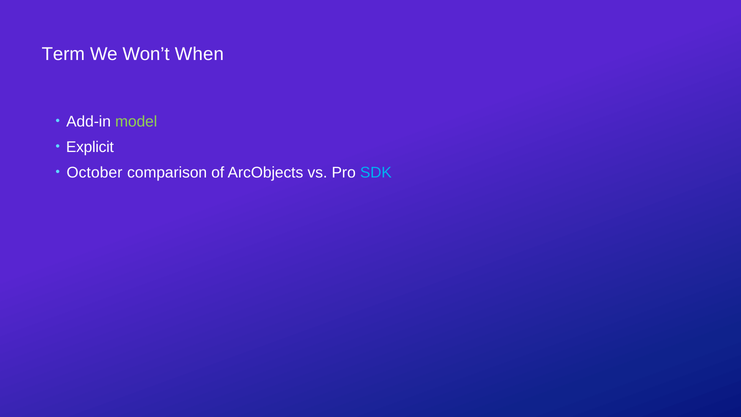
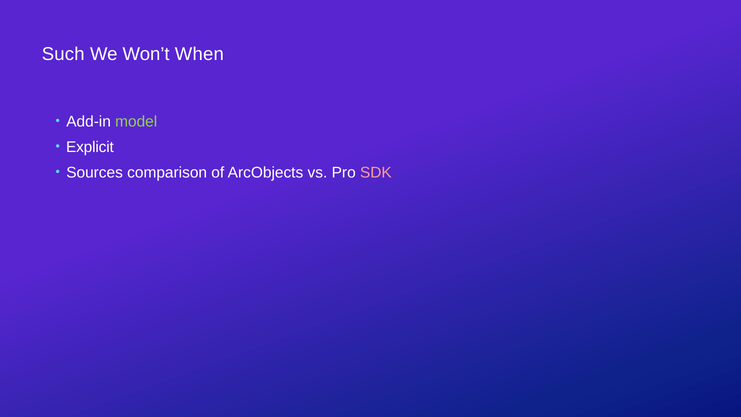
Term: Term -> Such (63, 54)
October: October -> Sources (95, 172)
SDK colour: light blue -> pink (376, 172)
